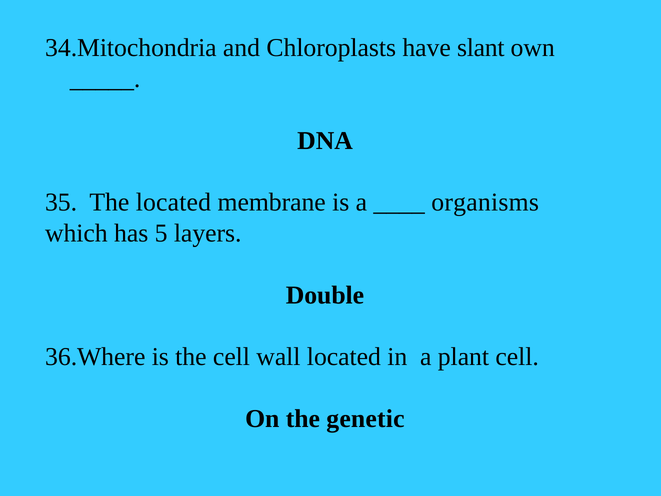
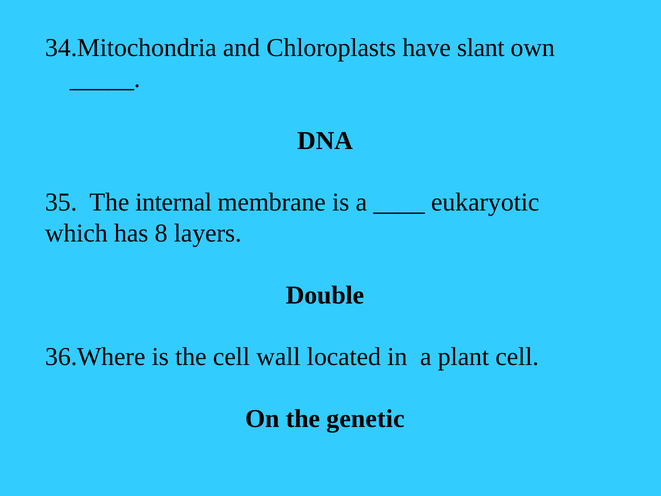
The located: located -> internal (174, 202)
organisms: organisms -> eukaryotic (485, 202)
5: 5 -> 8 (161, 233)
